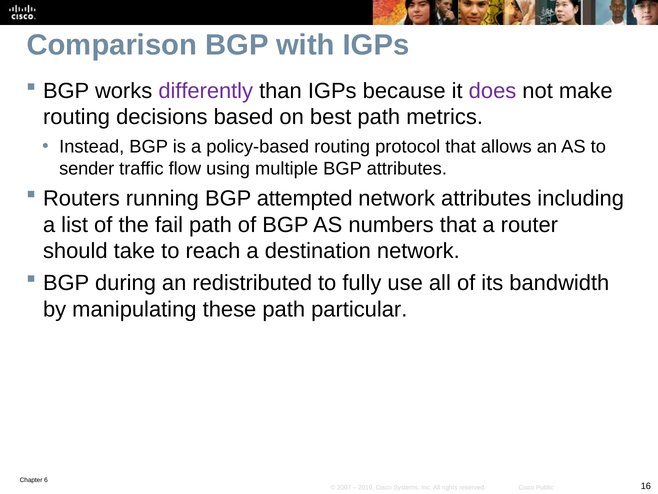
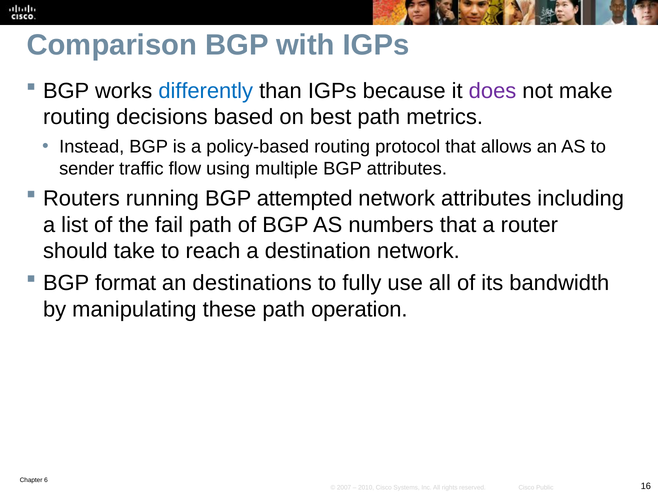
differently colour: purple -> blue (206, 91)
during: during -> format (126, 283)
redistributed: redistributed -> destinations (252, 283)
particular: particular -> operation (359, 309)
